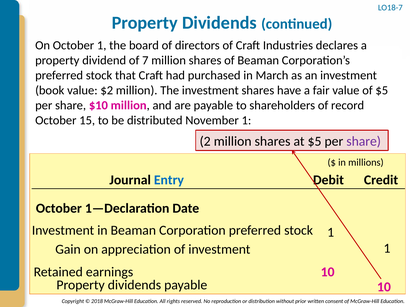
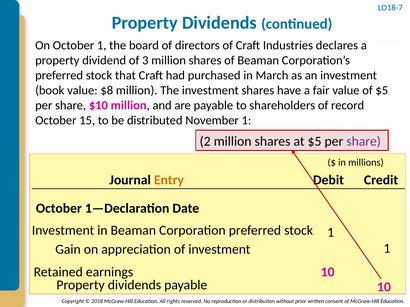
7: 7 -> 3 (145, 61)
$2: $2 -> $8 (107, 91)
Entry colour: blue -> orange (169, 180)
